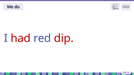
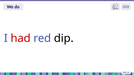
dip colour: red -> black (64, 38)
